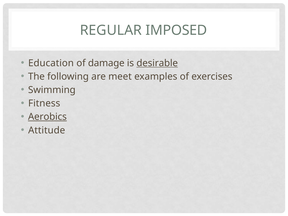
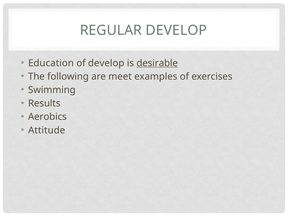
REGULAR IMPOSED: IMPOSED -> DEVELOP (176, 30)
of damage: damage -> develop (106, 63)
Fitness: Fitness -> Results (44, 103)
Aerobics underline: present -> none (47, 117)
